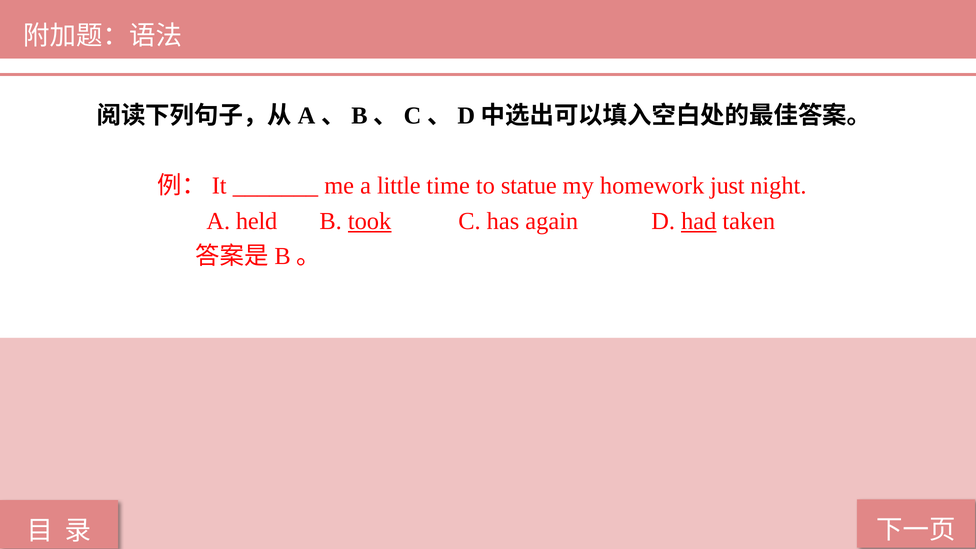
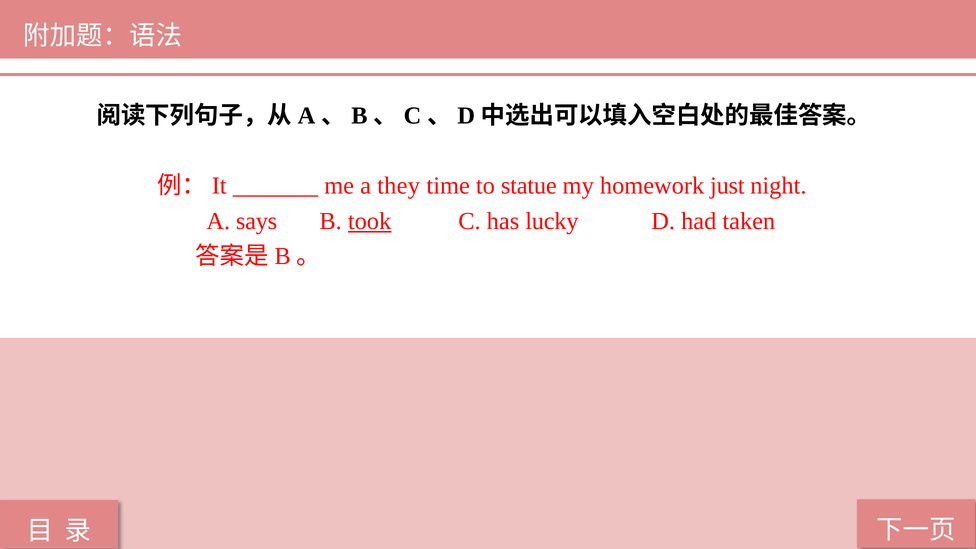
little: little -> they (399, 186)
held: held -> says (257, 221)
again: again -> lucky (552, 221)
had underline: present -> none (699, 221)
